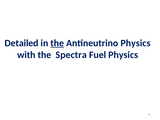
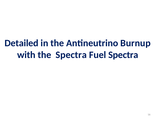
the underline: present -> none (57, 43)
Antineutrino Physics: Physics -> Burnup (135, 43)
Fuel Physics: Physics -> Spectra (123, 55)
